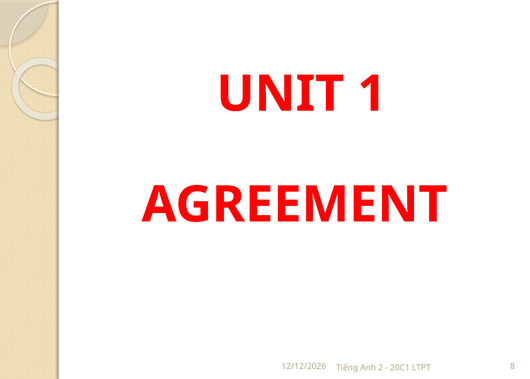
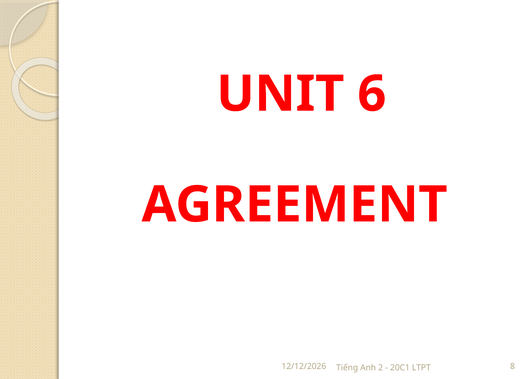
1: 1 -> 6 (372, 94)
